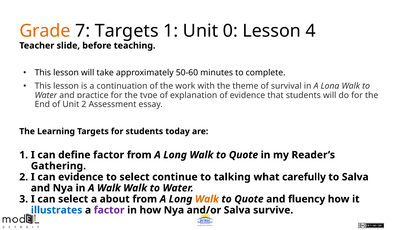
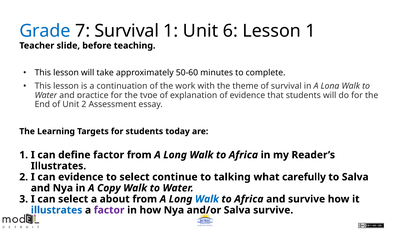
Grade colour: orange -> blue (45, 31)
7 Targets: Targets -> Survival (127, 31)
0: 0 -> 6 (230, 31)
Lesson 4: 4 -> 1 (311, 31)
Quote: Quote -> Africa (243, 155)
Gathering: Gathering -> Illustrates (59, 166)
A Walk: Walk -> Copy (109, 188)
Walk colour: orange -> blue (207, 199)
Quote: Quote -> Africa (249, 199)
and fluency: fluency -> survive (307, 199)
